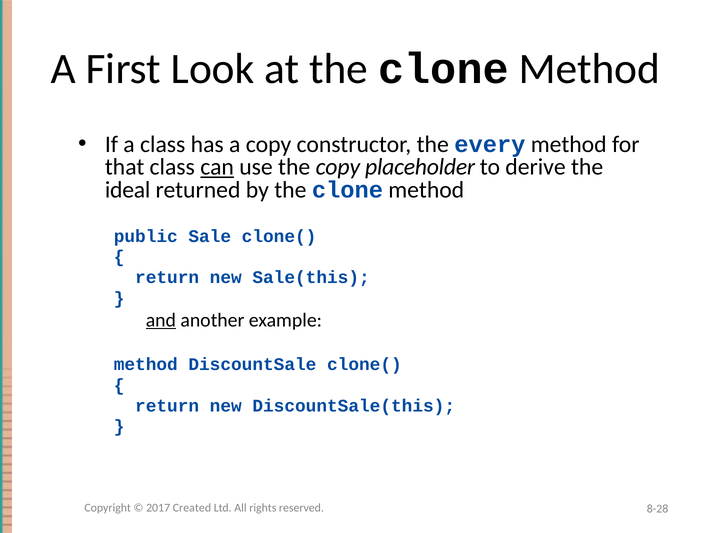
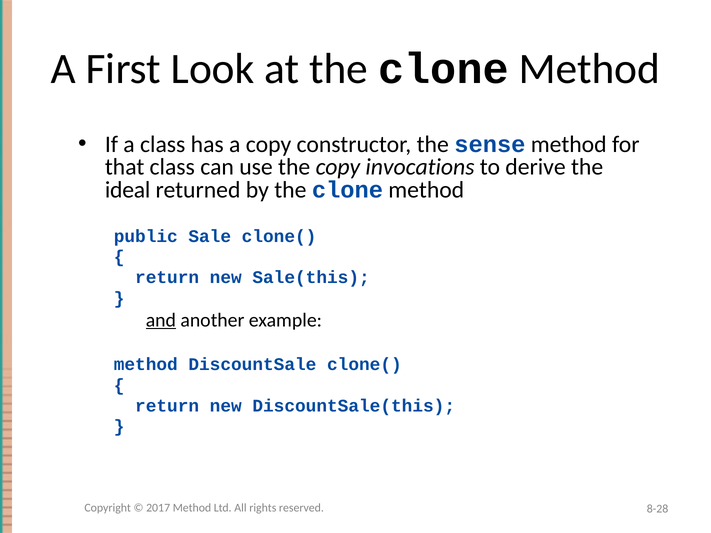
every: every -> sense (490, 144)
can underline: present -> none (217, 167)
placeholder: placeholder -> invocations (420, 167)
2017 Created: Created -> Method (192, 508)
